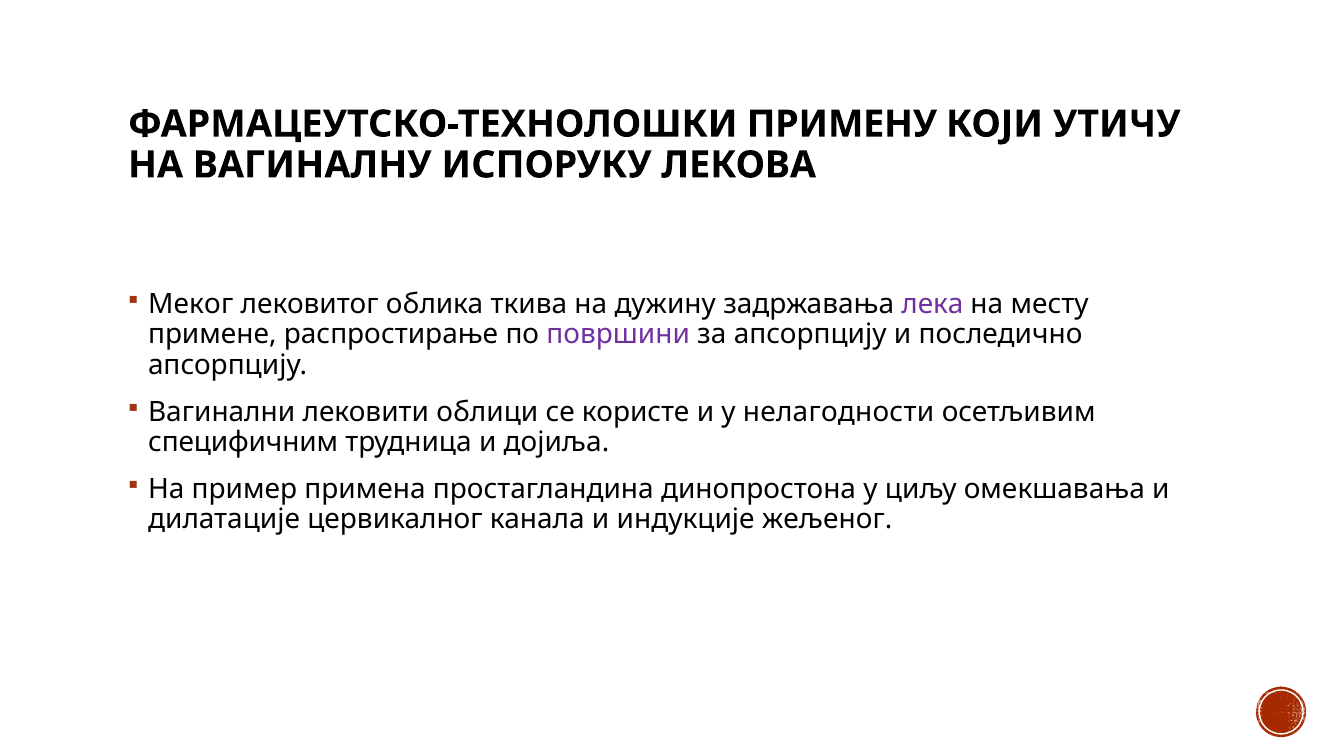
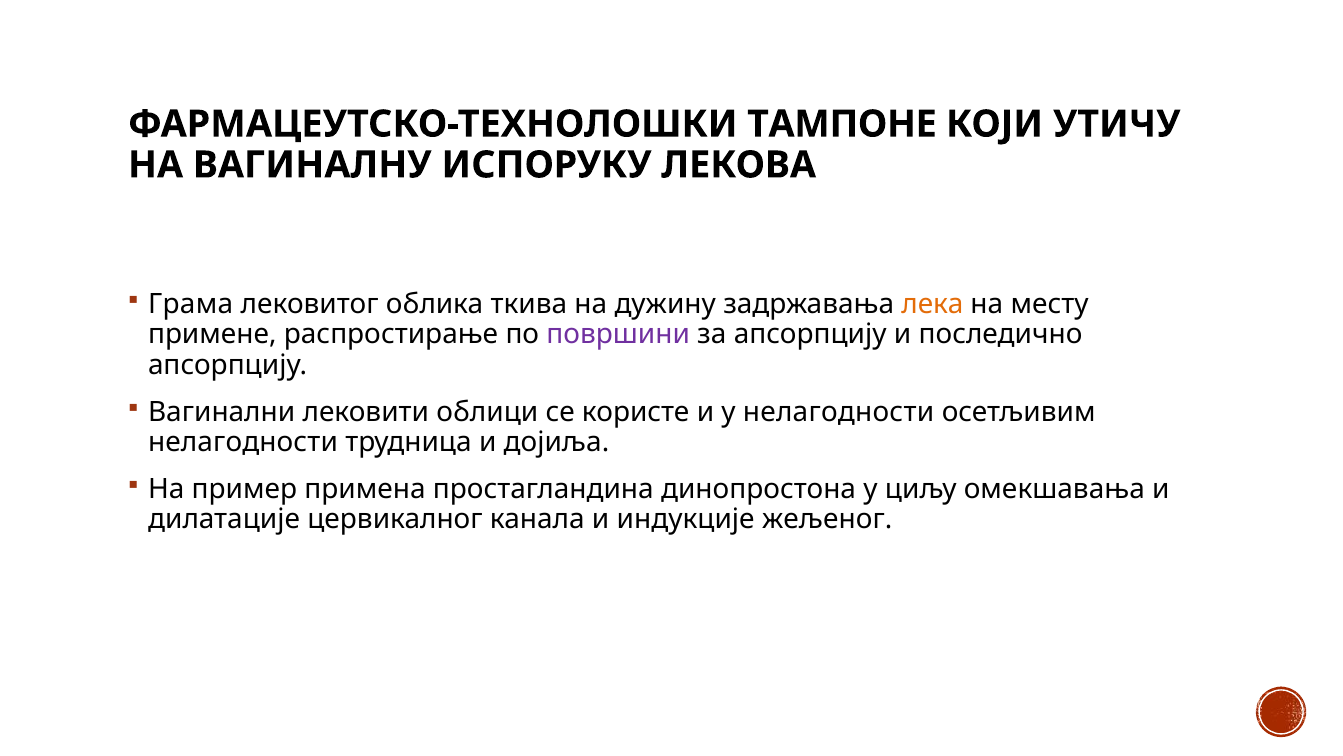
ПРИМЕНУ: ПРИМЕНУ -> ТАМПОНЕ (842, 124)
Меког: Меког -> Грама (191, 304)
лека colour: purple -> orange (932, 304)
специфичним: специфичним -> нелагодности (243, 442)
